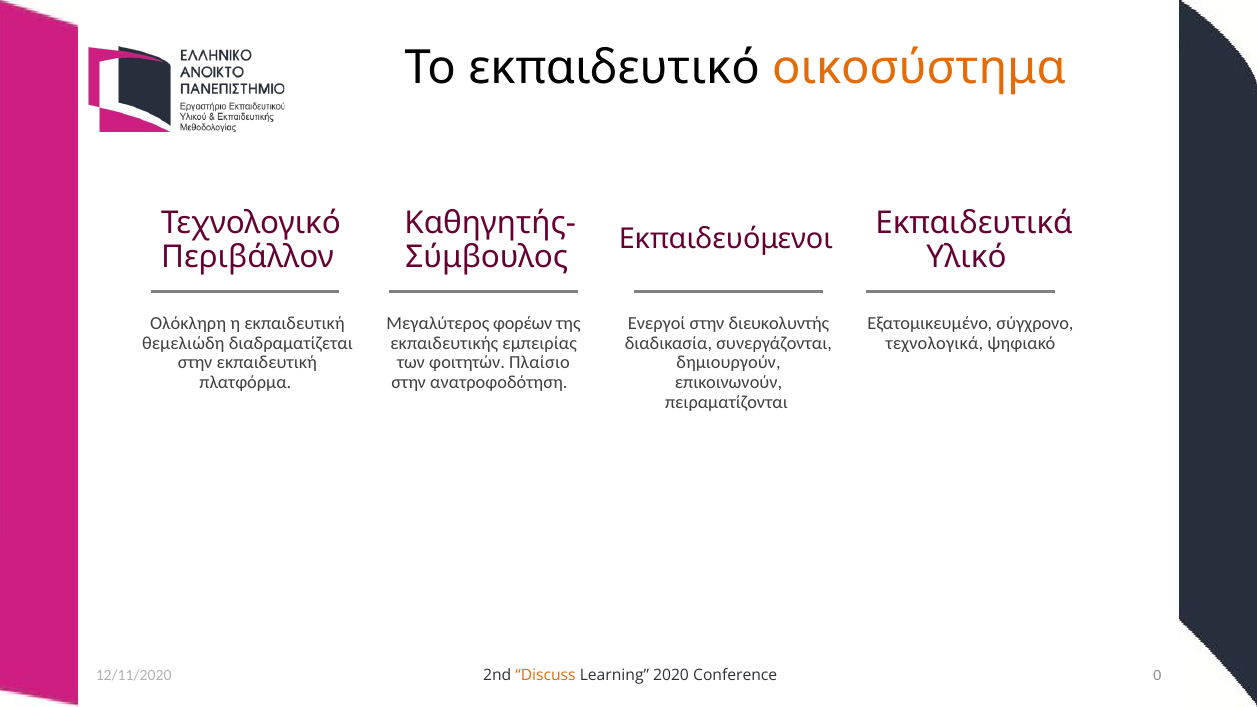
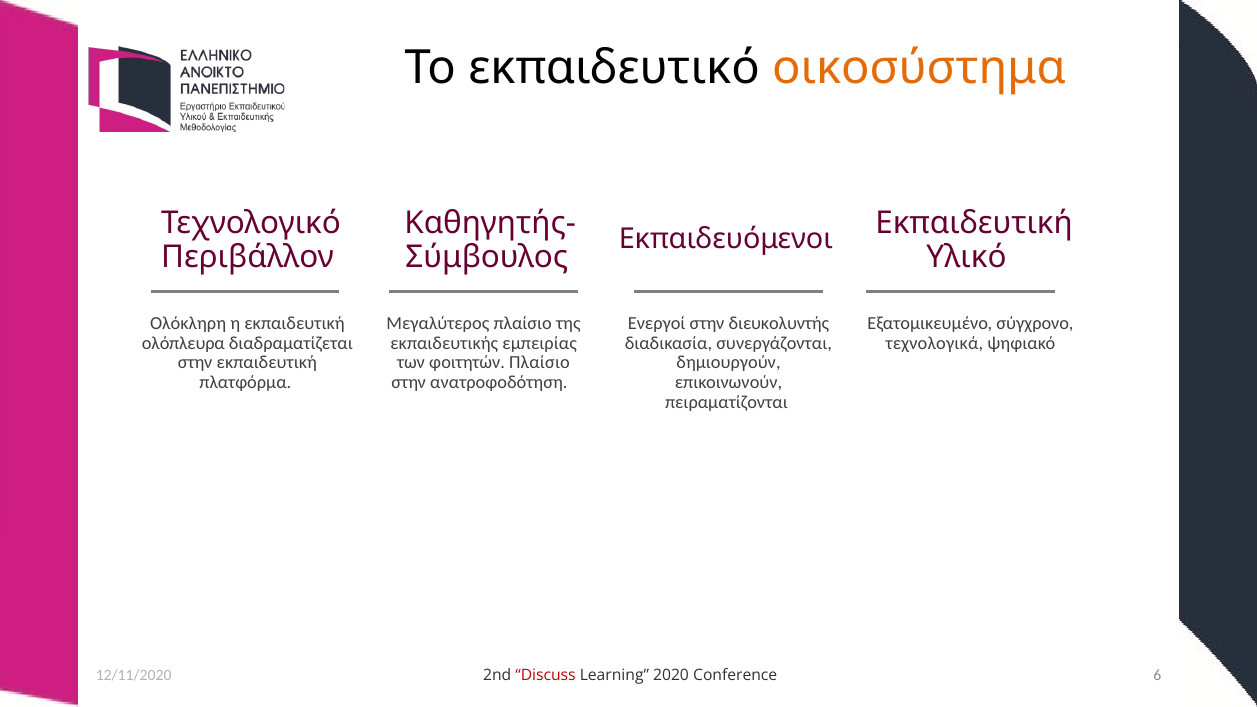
Εκπαιδευόμενοι Εκπαιδευτικά: Εκπαιδευτικά -> Εκπαιδευτική (974, 223)
Μεγαλύτερος φορέων: φορέων -> πλαίσιο (523, 323)
θεμελιώδη: θεμελιώδη -> ολόπλευρα (183, 343)
Discuss colour: orange -> red (545, 675)
0: 0 -> 6 (1157, 675)
